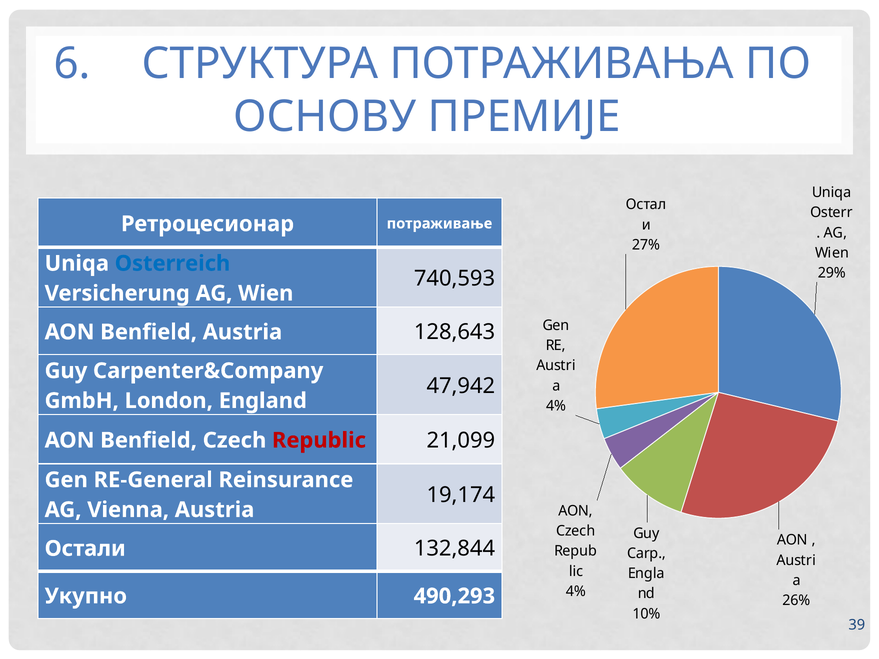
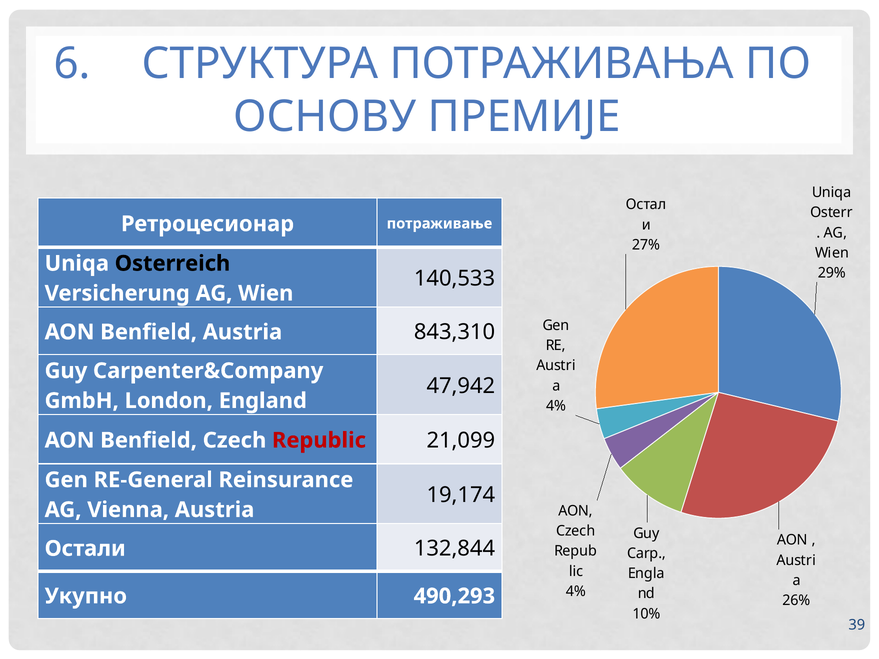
Osterreich colour: blue -> black (172, 264)
740,593: 740,593 -> 140,533 (455, 279)
128,643: 128,643 -> 843,310 (455, 332)
